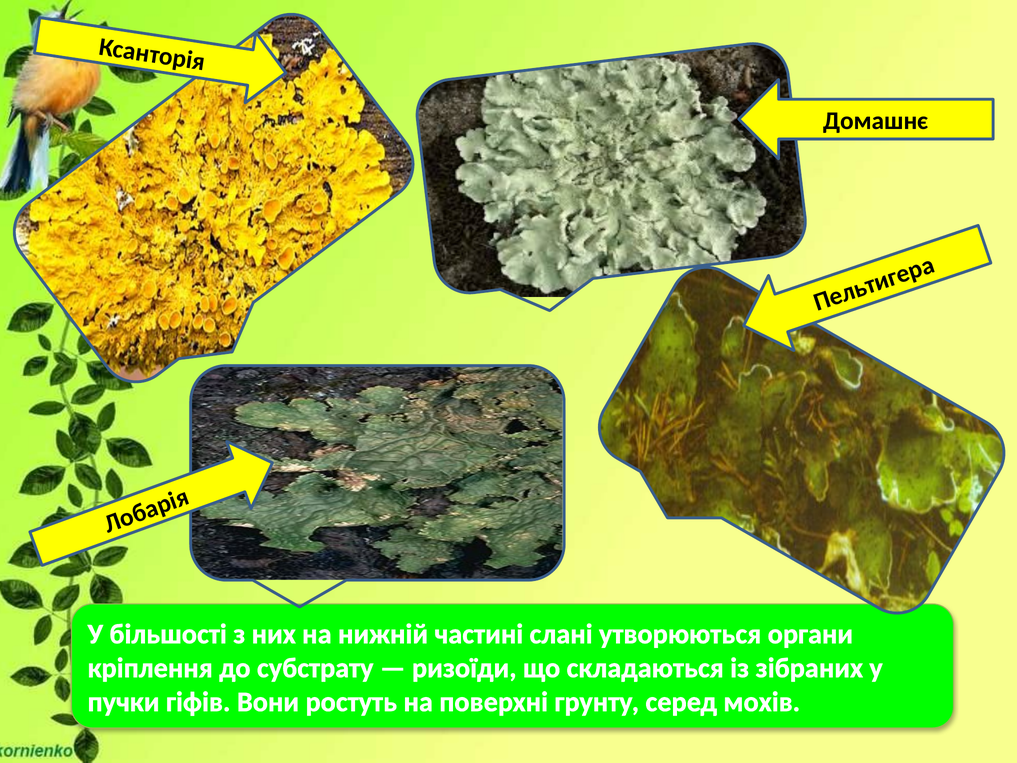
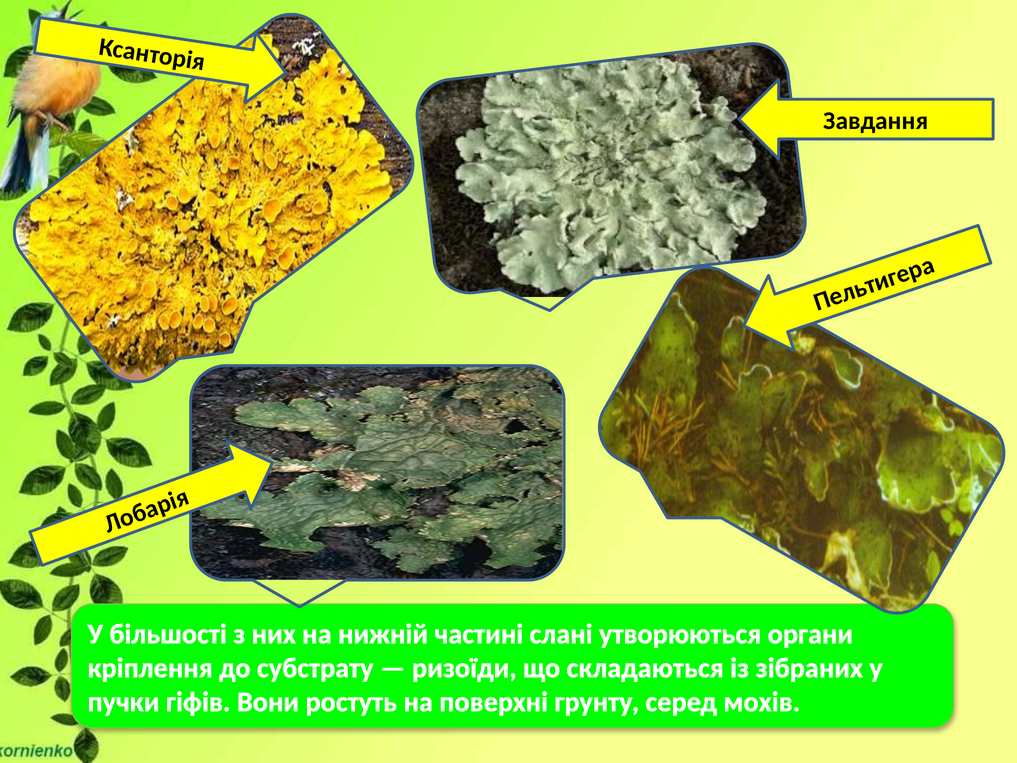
Домашнє: Домашнє -> Завдання (876, 121)
